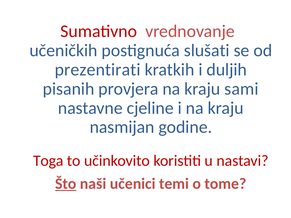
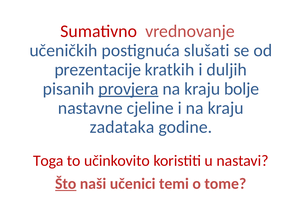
prezentirati: prezentirati -> prezentacije (98, 70)
provjera underline: none -> present (128, 89)
sami: sami -> bolje (242, 89)
nasmijan: nasmijan -> zadataka (122, 127)
